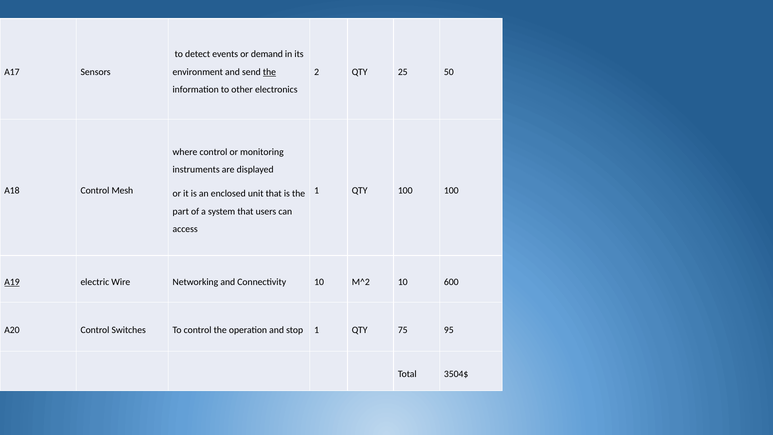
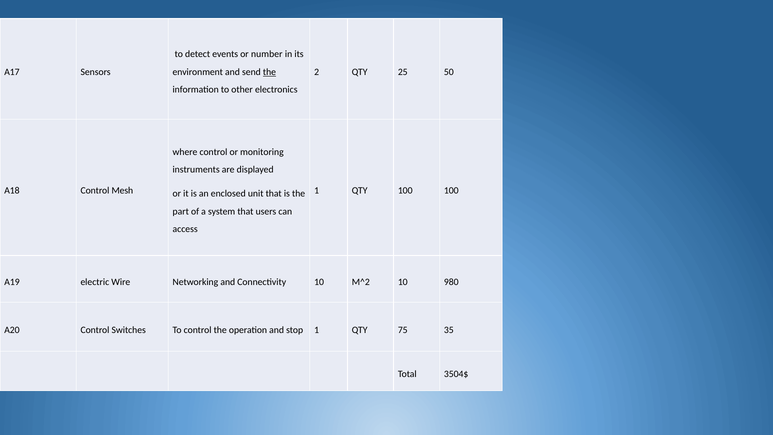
demand: demand -> number (267, 54)
A19 underline: present -> none (12, 282)
600: 600 -> 980 (451, 282)
95: 95 -> 35 (449, 330)
